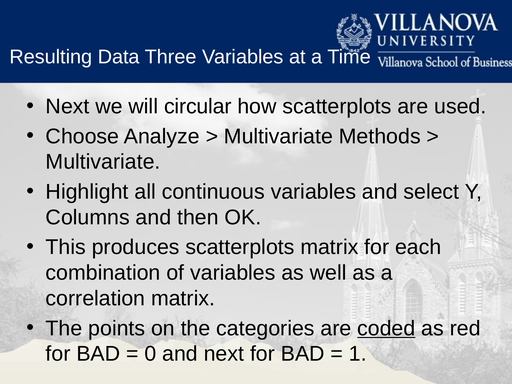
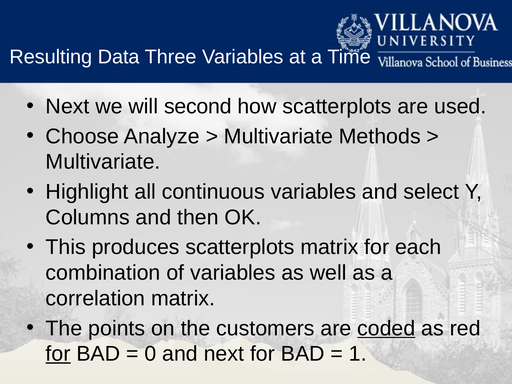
circular: circular -> second (198, 106)
categories: categories -> customers (265, 328)
for underline: none -> present (58, 354)
